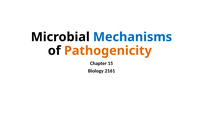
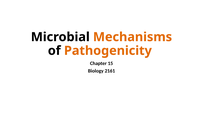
Mechanisms colour: blue -> orange (133, 37)
